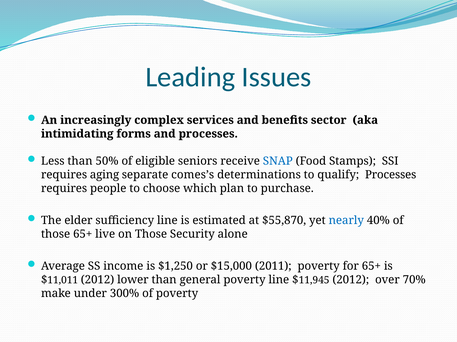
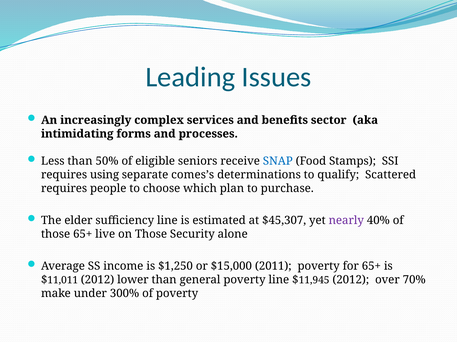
aging: aging -> using (105, 175)
qualify Processes: Processes -> Scattered (391, 175)
$55,870: $55,870 -> $45,307 (284, 221)
nearly colour: blue -> purple (346, 221)
